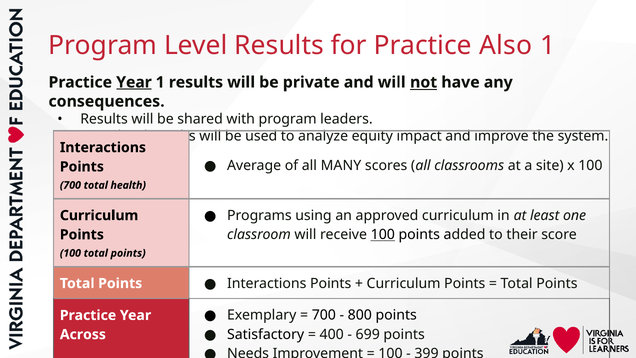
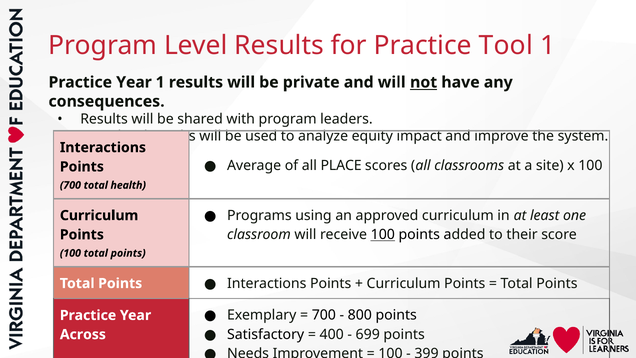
Also: Also -> Tool (506, 45)
Year underline: present -> none (134, 82)
MANY: MANY -> PLACE (341, 165)
